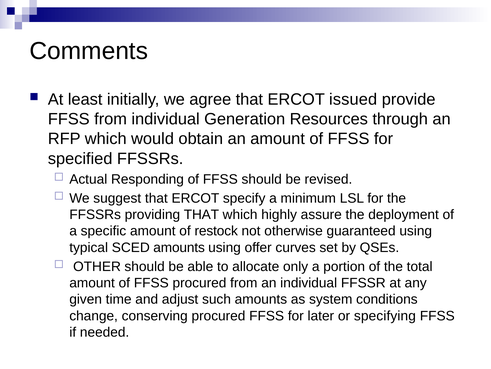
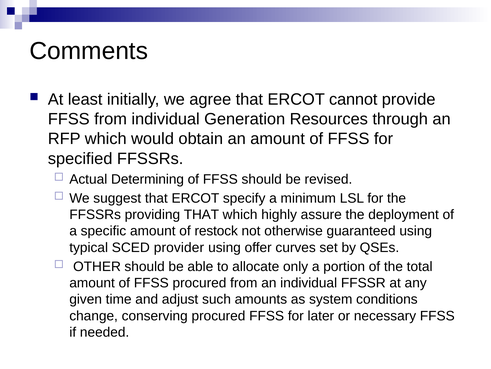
issued: issued -> cannot (353, 99)
Responding: Responding -> Determining (148, 179)
SCED amounts: amounts -> provider (179, 247)
specifying: specifying -> necessary (385, 315)
